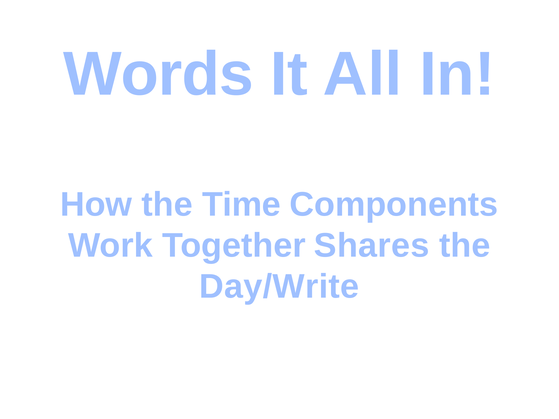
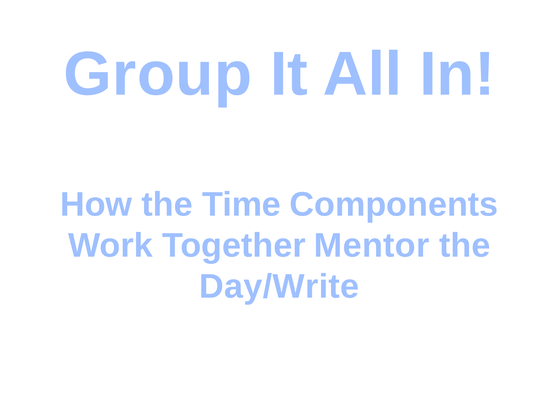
Words: Words -> Group (158, 74)
Shares: Shares -> Mentor (372, 246)
